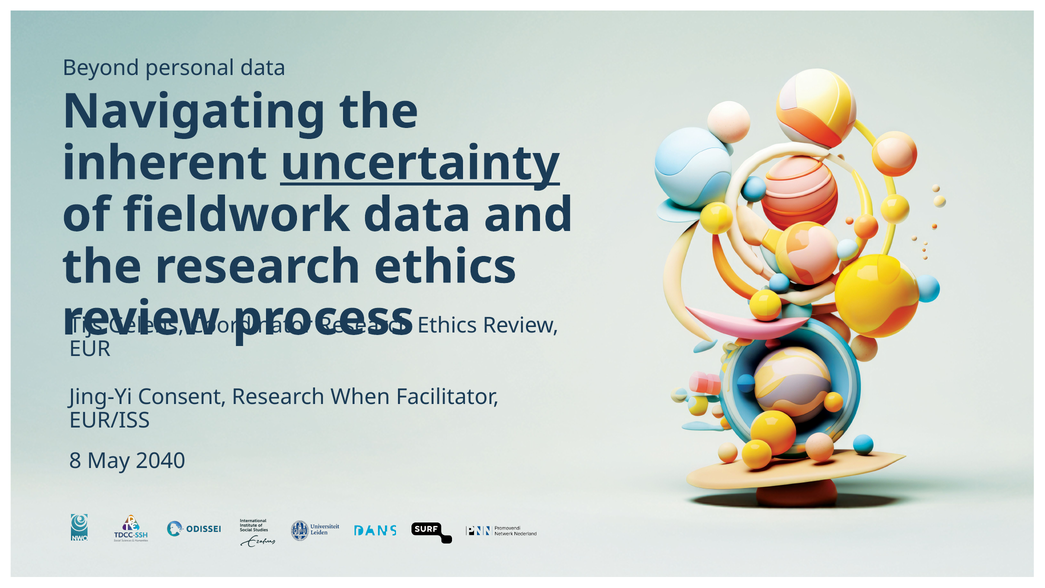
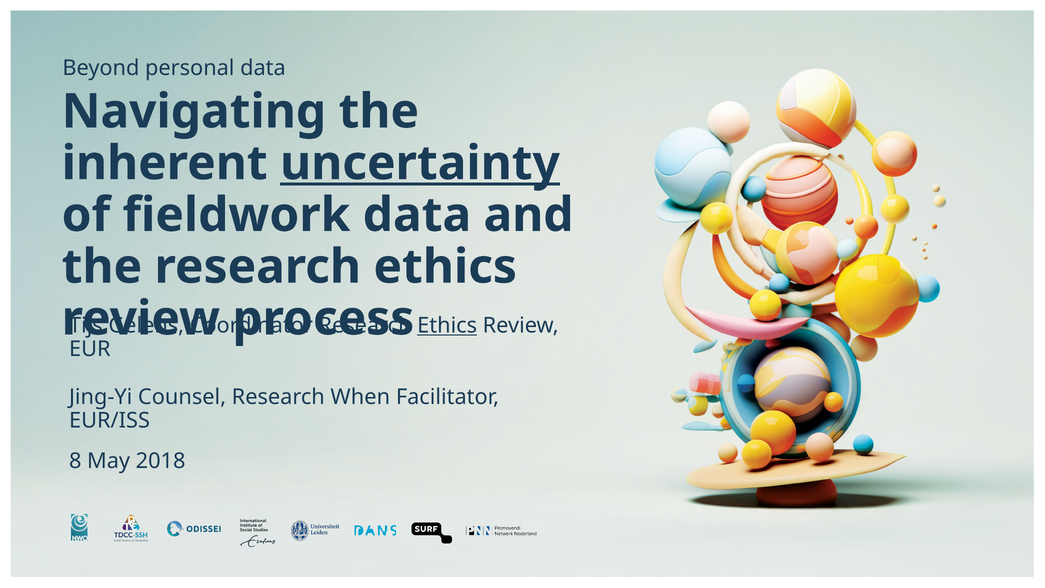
Ethics underline: none -> present (447, 326)
Consent: Consent -> Counsel (182, 397)
2040: 2040 -> 2018 (161, 461)
